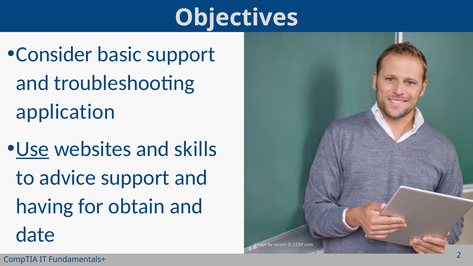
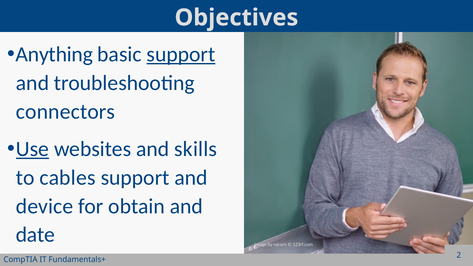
Consider: Consider -> Anything (54, 54)
support underline: none -> present (181, 54)
application: application -> connectors (66, 112)
advice: advice -> cables (67, 178)
having: having -> device (45, 206)
